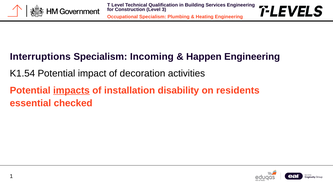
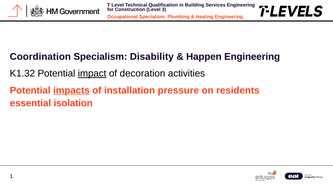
Interruptions: Interruptions -> Coordination (40, 57)
Incoming: Incoming -> Disability (152, 57)
K1.54: K1.54 -> K1.32 (22, 74)
impact underline: none -> present (92, 74)
disability: disability -> pressure (178, 90)
checked: checked -> isolation (73, 103)
